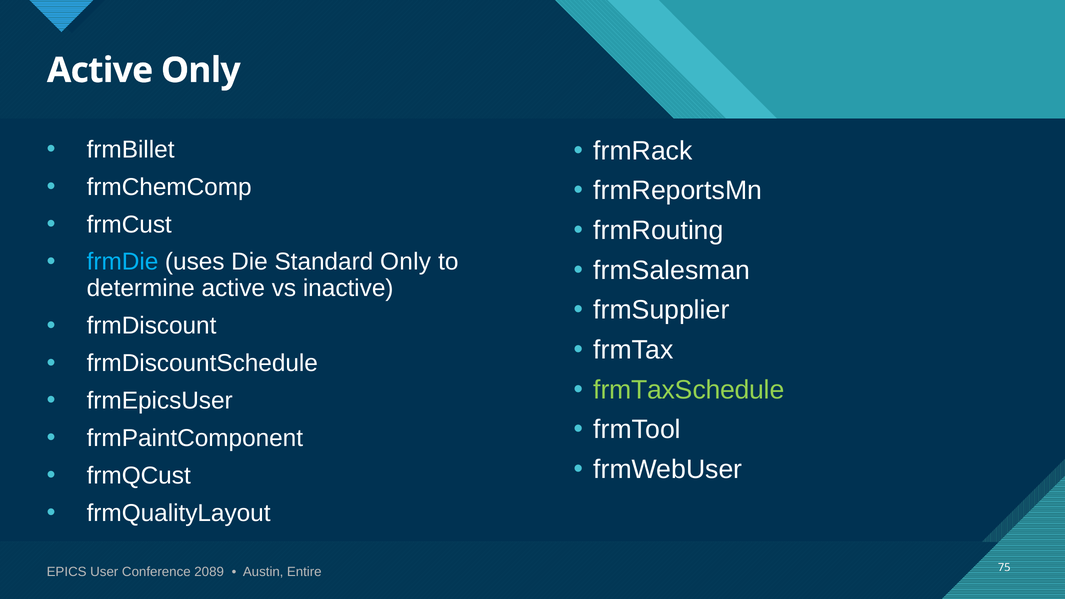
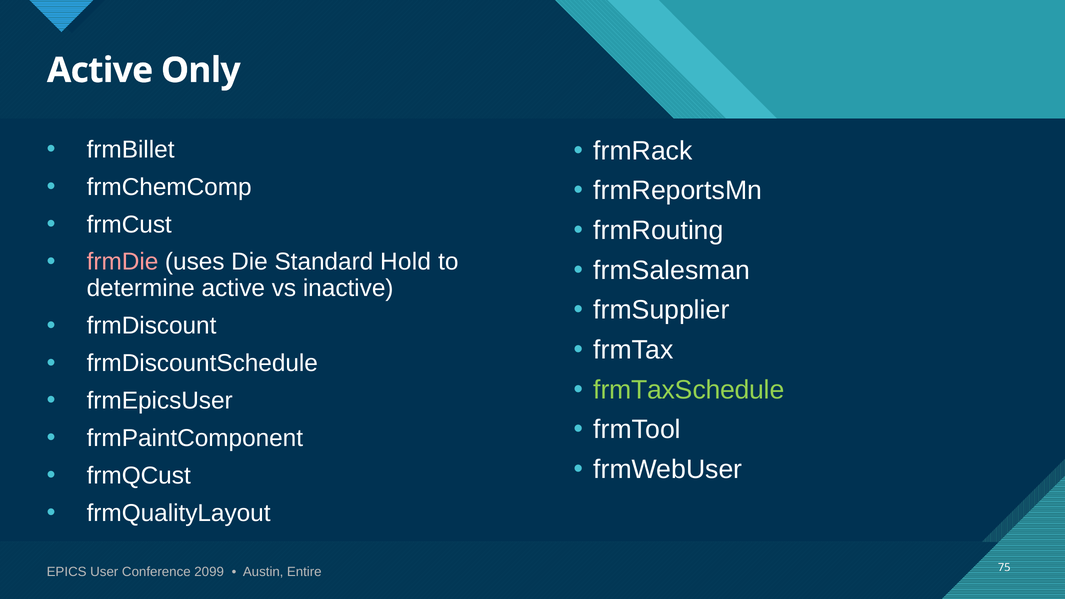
frmDie colour: light blue -> pink (123, 262)
Standard Only: Only -> Hold (406, 262)
2089: 2089 -> 2099 (209, 572)
